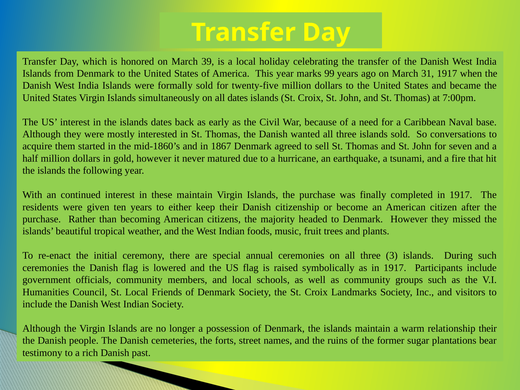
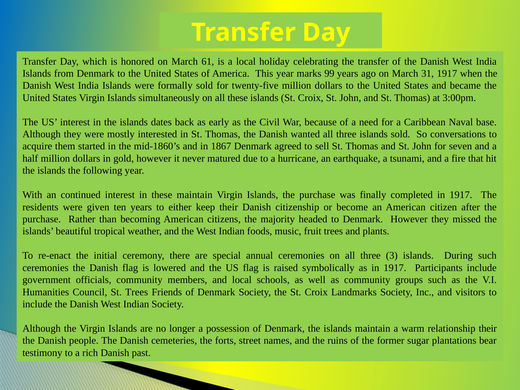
39: 39 -> 61 (208, 61)
all dates: dates -> these (238, 98)
7:00pm: 7:00pm -> 3:00pm (459, 98)
St Local: Local -> Trees (137, 292)
